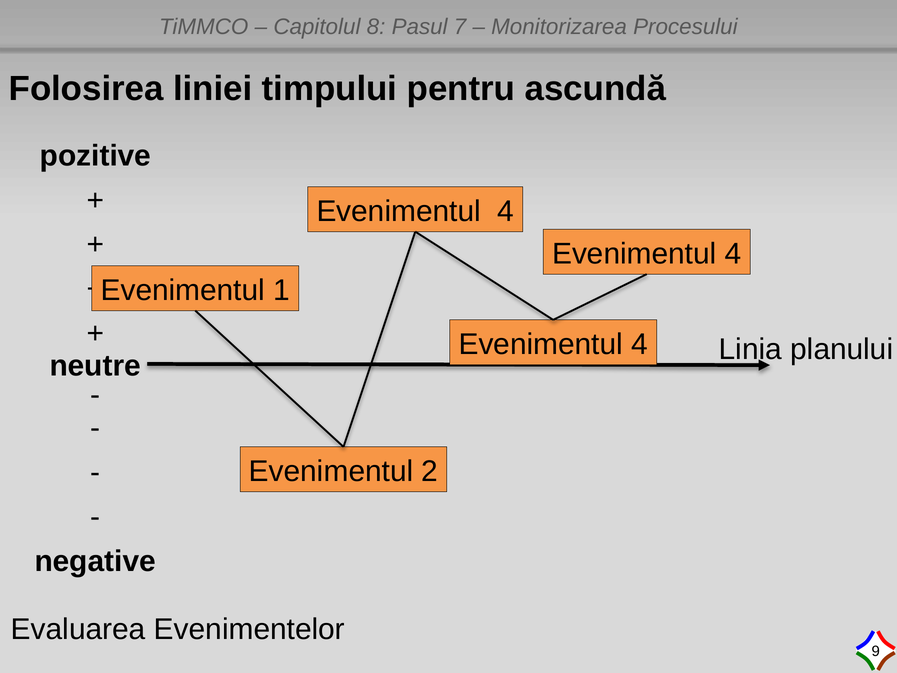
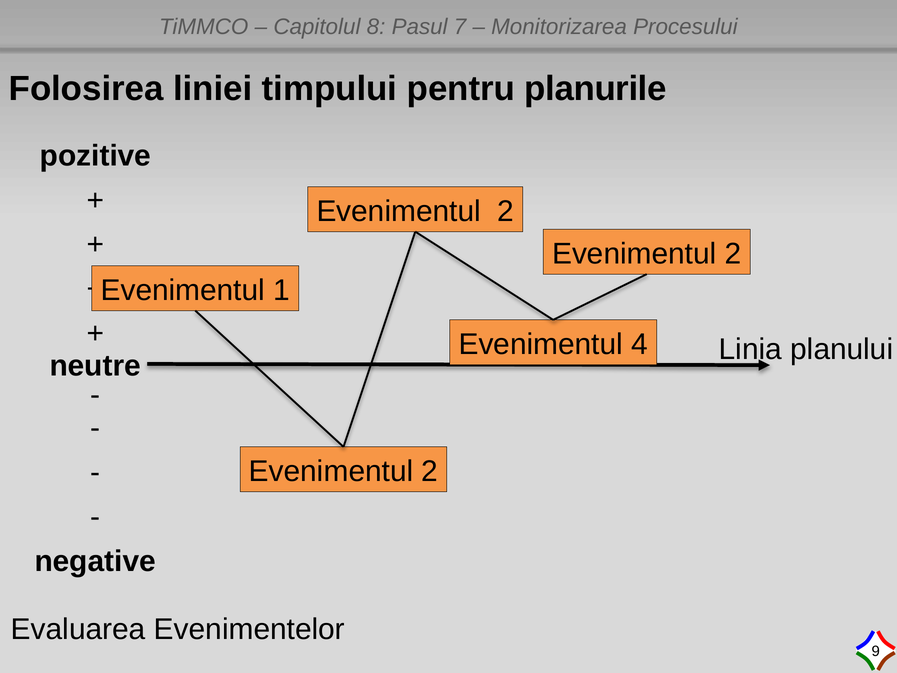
ascundă: ascundă -> planurile (595, 89)
4: 4 -> 2 (506, 211)
4: 4 -> 2 (733, 254)
